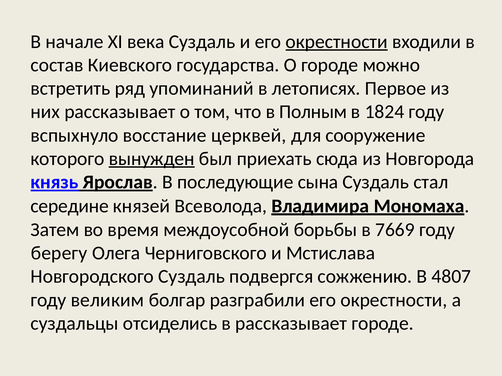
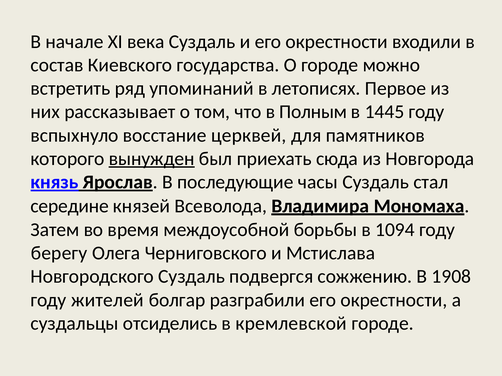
окрестности underline: present -> none (337, 42)
1824: 1824 -> 1445 (384, 112)
сооружение: сооружение -> памятников (375, 135)
сына: сына -> часы (318, 182)
7669: 7669 -> 1094 (395, 230)
4807: 4807 -> 1908 (451, 277)
великим: великим -> жителей (107, 300)
в рассказывает: рассказывает -> кремлевской (291, 324)
